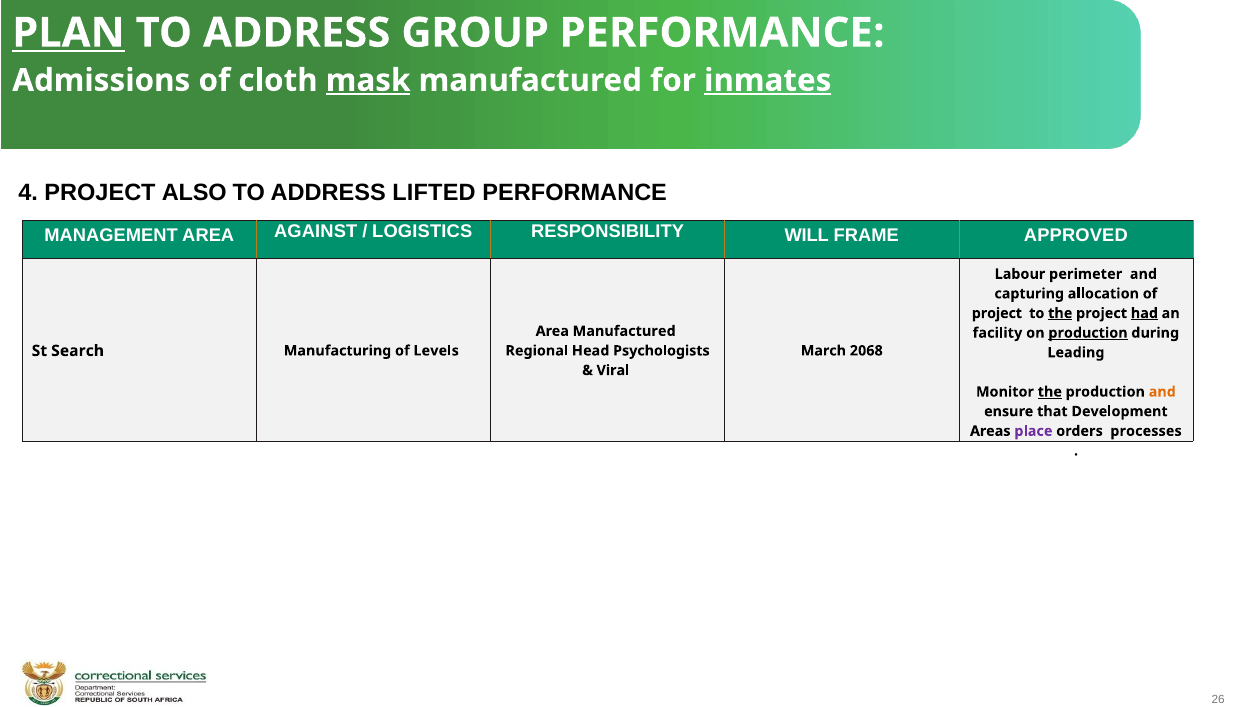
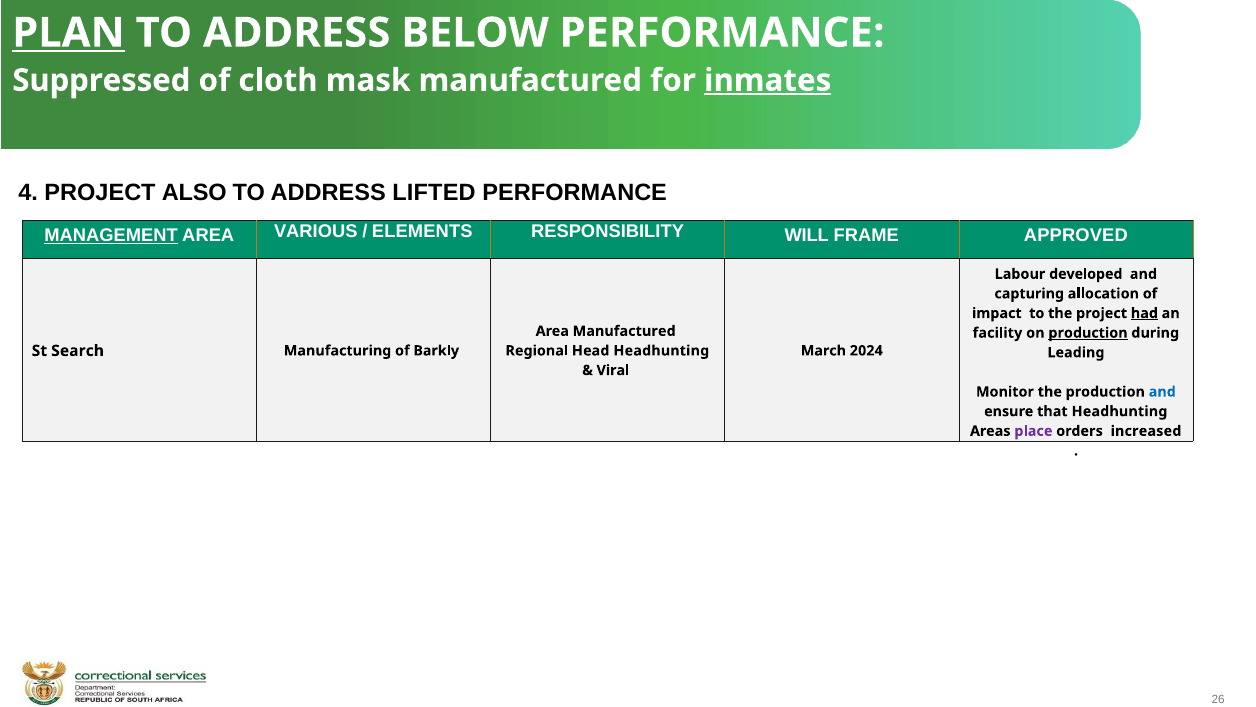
GROUP: GROUP -> BELOW (475, 33)
Admissions: Admissions -> Suppressed (101, 80)
mask underline: present -> none (368, 80)
MANAGEMENT underline: none -> present (111, 235)
AGAINST: AGAINST -> VARIOUS (316, 231)
LOGISTICS: LOGISTICS -> ELEMENTS (422, 231)
perimeter: perimeter -> developed (1086, 274)
project: project -> impact (997, 313)
the underline: present -> none (1060, 313)
Levels: Levels -> Barkly (436, 350)
Head Psychologists: Psychologists -> Headhunting (661, 350)
2068: 2068 -> 2024 (866, 350)
the underline: present -> none (1050, 392)
and colour: orange -> blue (1162, 392)
that Development: Development -> Headhunting (1119, 411)
processes: processes -> increased (1146, 431)
